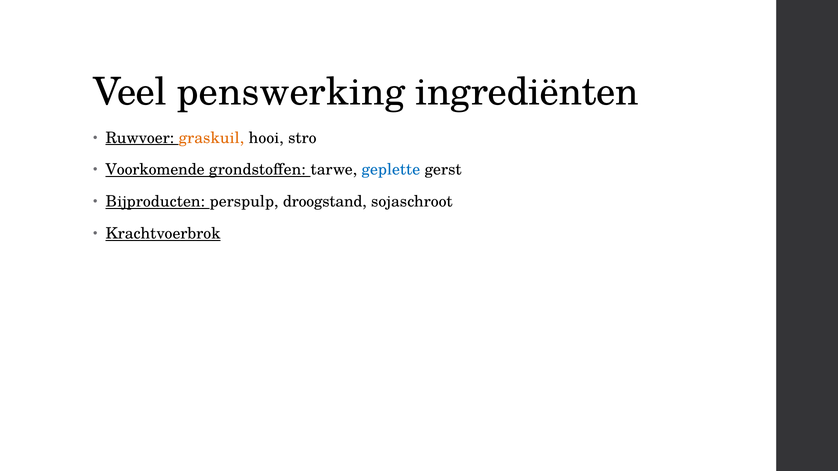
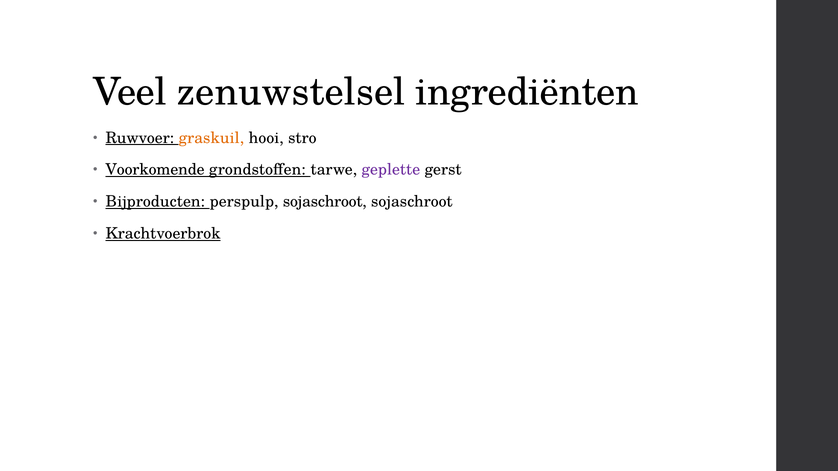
penswerking: penswerking -> zenuwstelsel (291, 92)
geplette colour: blue -> purple (391, 170)
perspulp droogstand: droogstand -> sojaschroot (325, 202)
